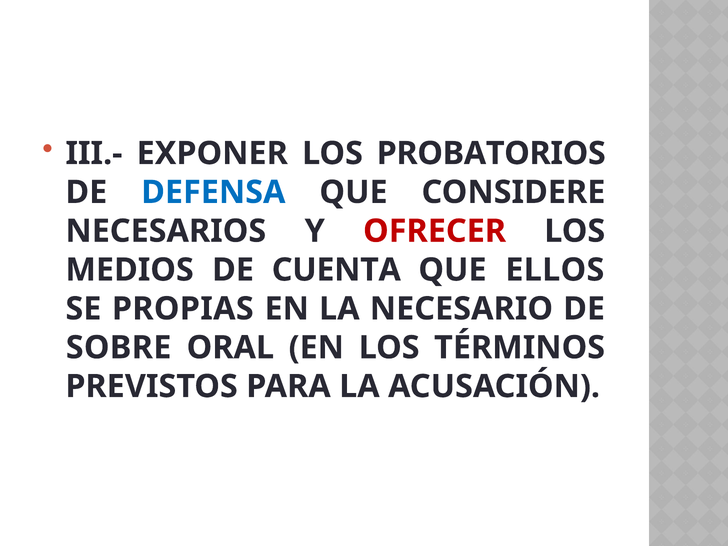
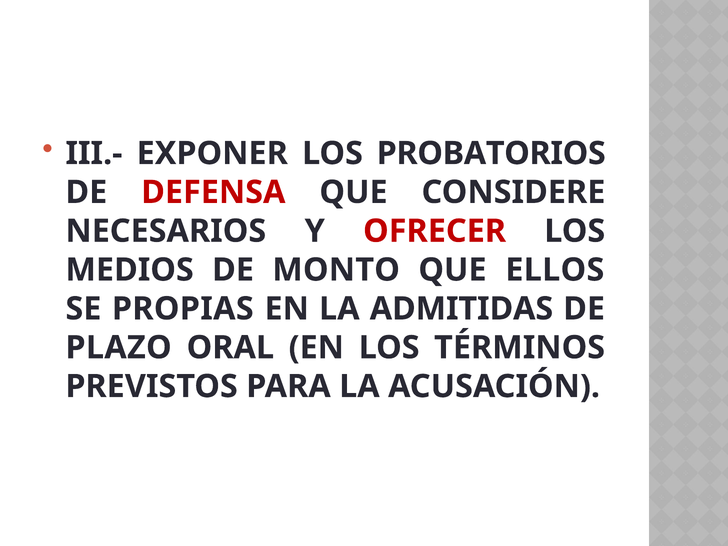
DEFENSA colour: blue -> red (213, 192)
CUENTA: CUENTA -> MONTO (336, 270)
NECESARIO: NECESARIO -> ADMITIDAS (461, 309)
SOBRE: SOBRE -> PLAZO (119, 348)
